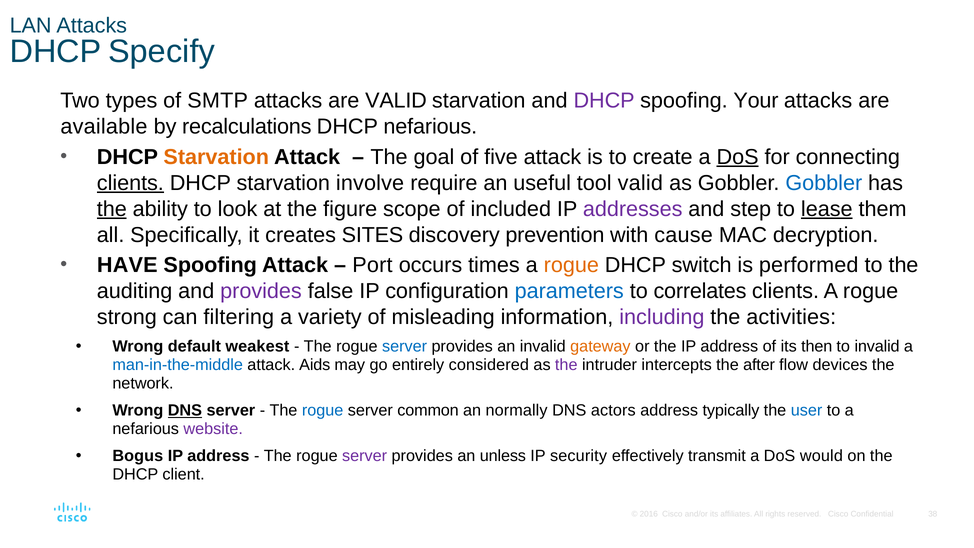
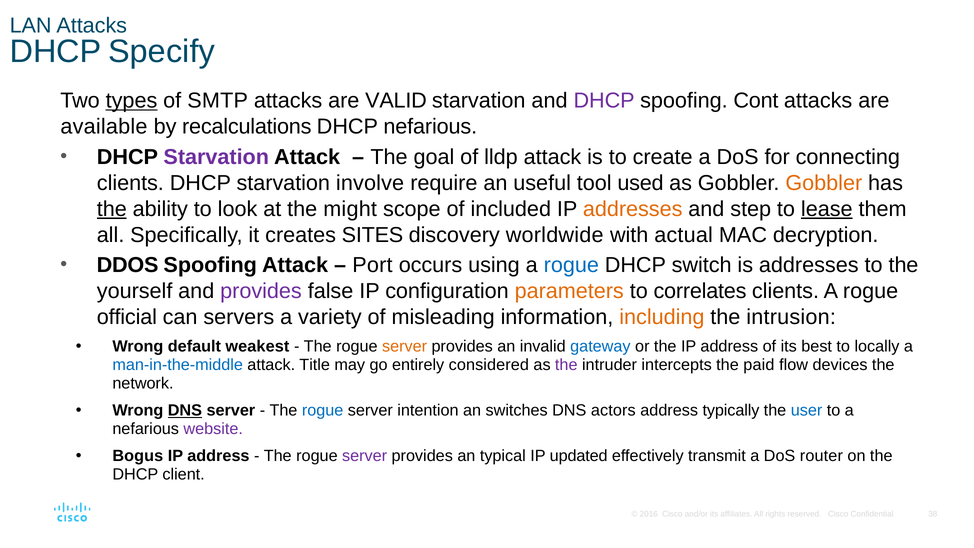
types underline: none -> present (132, 101)
Your: Your -> Cont (756, 101)
Starvation colour: orange -> purple (216, 157)
five: five -> lldp (501, 157)
DoS underline: present -> none (738, 157)
clients underline: present -> none (130, 183)
tool valid: valid -> used (641, 183)
Gobbler colour: blue -> orange (824, 183)
figure: figure -> might (350, 209)
addresses colour: purple -> orange (633, 209)
prevention: prevention -> worldwide (555, 235)
cause: cause -> actual (684, 235)
HAVE: HAVE -> DDOS (128, 265)
times: times -> using (494, 265)
rogue colour: orange -> blue (571, 265)
is performed: performed -> addresses (809, 265)
auditing: auditing -> yourself (135, 291)
parameters colour: blue -> orange (569, 291)
strong: strong -> official (127, 317)
filtering: filtering -> servers (239, 317)
including colour: purple -> orange (662, 317)
activities: activities -> intrusion (791, 317)
server colour: blue -> orange (405, 346)
gateway colour: orange -> blue (600, 346)
then: then -> best (817, 346)
to invalid: invalid -> locally (877, 346)
Aids: Aids -> Title (315, 365)
after: after -> paid (759, 365)
common: common -> intention (428, 410)
normally: normally -> switches (517, 410)
unless: unless -> typical (503, 456)
security: security -> updated (579, 456)
would: would -> router (821, 456)
